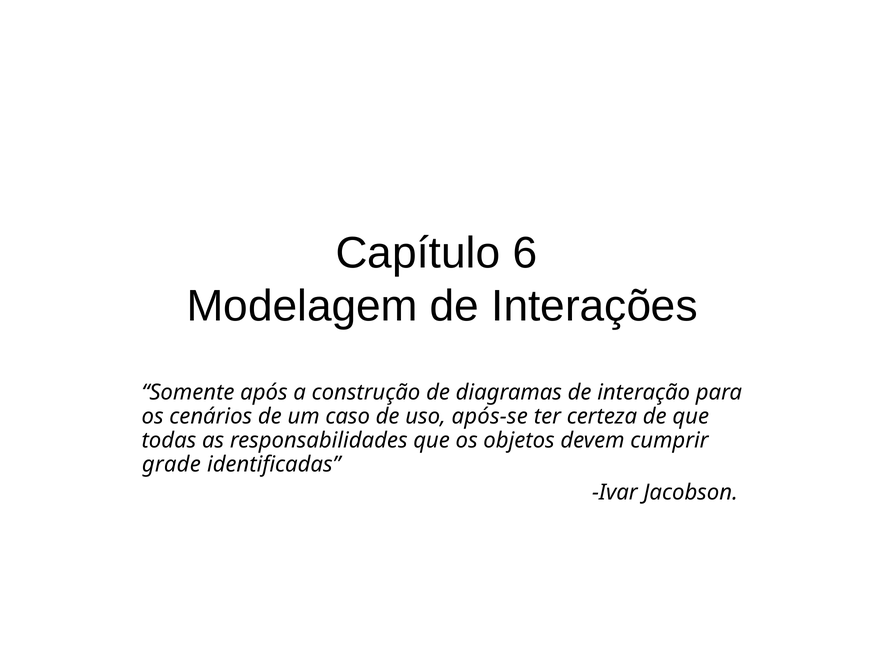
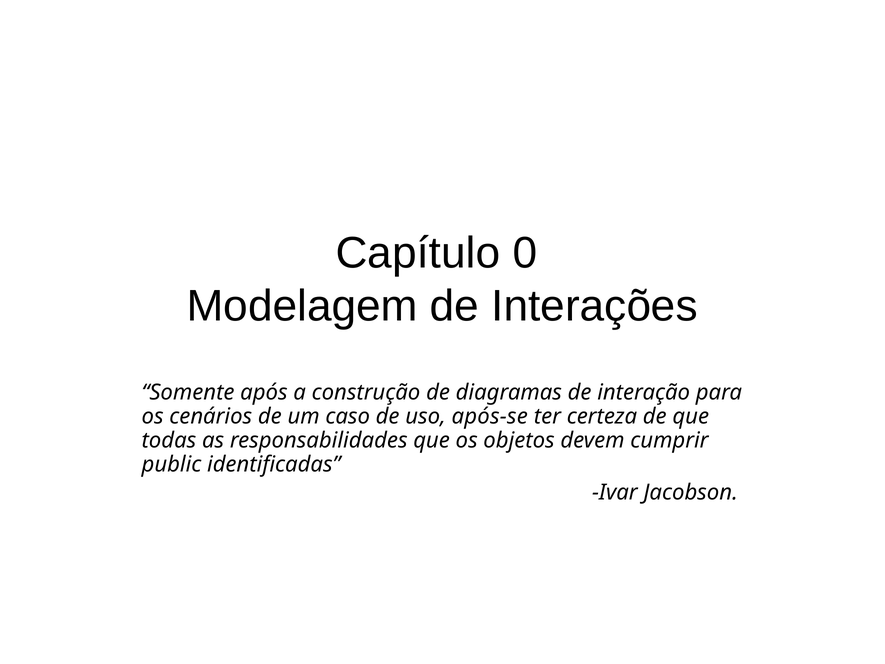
6: 6 -> 0 (525, 253)
grade: grade -> public (171, 464)
